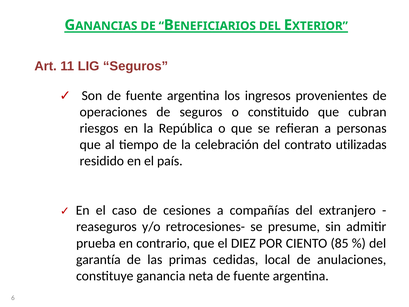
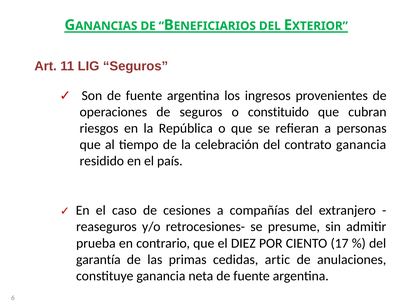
contrato utilizadas: utilizadas -> ganancia (361, 145)
85: 85 -> 17 (340, 243)
local: local -> artic (277, 259)
